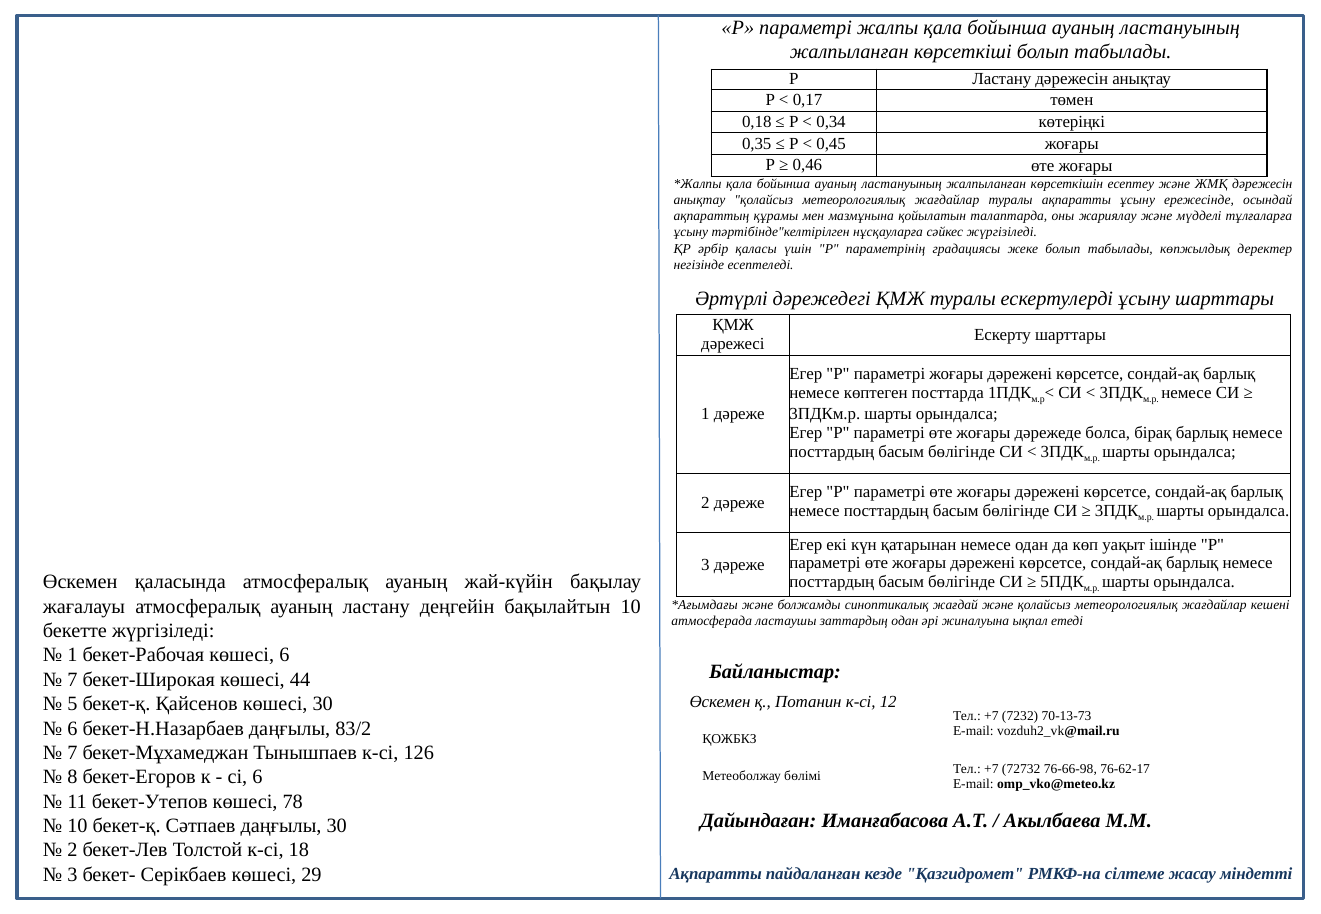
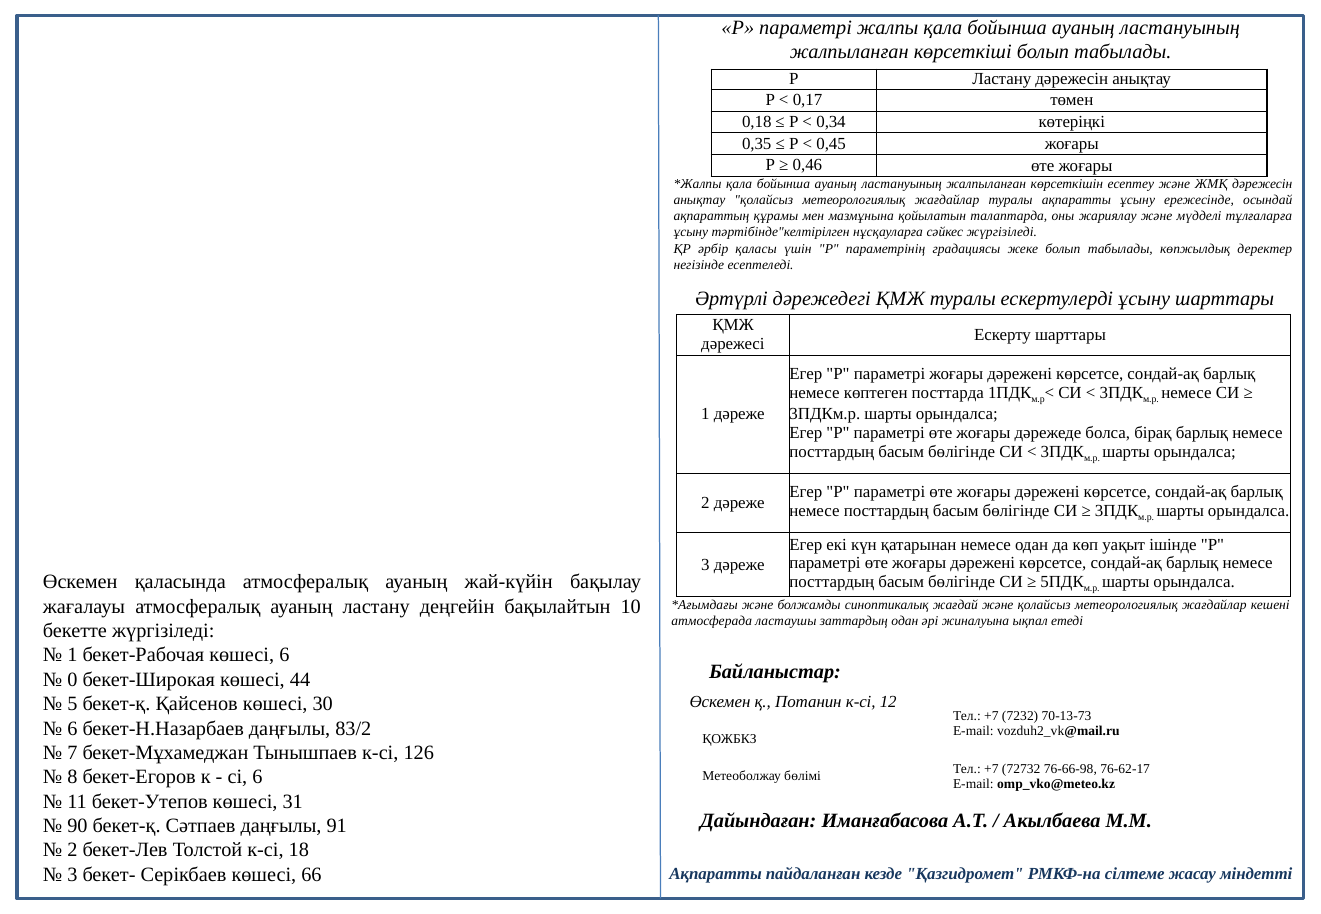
7: 7 -> 0 (72, 680)
78: 78 -> 31 (293, 802)
10: 10 -> 90 (77, 826)
даңғылы 30: 30 -> 91 (337, 826)
29: 29 -> 66 (311, 875)
